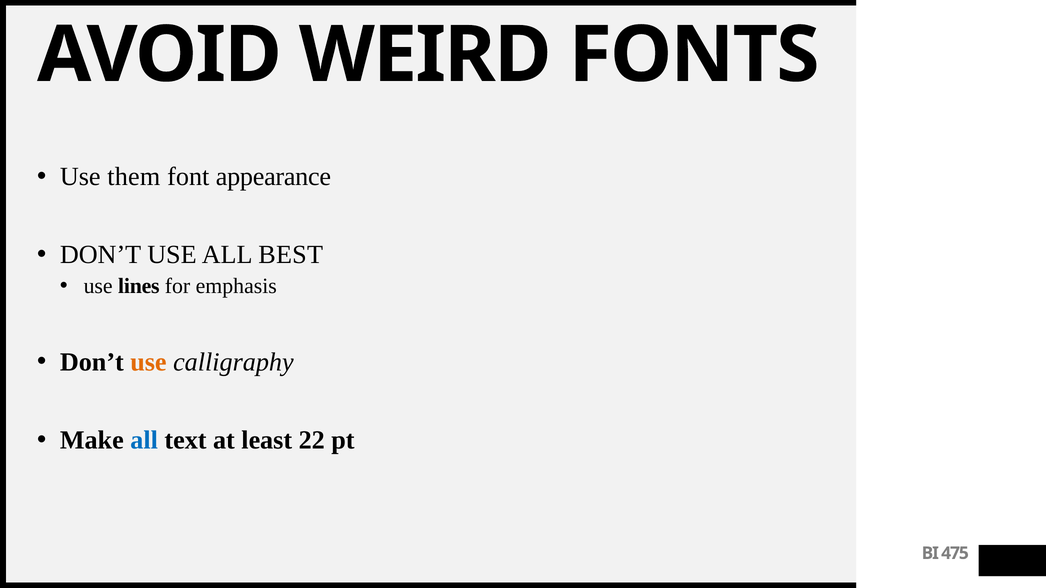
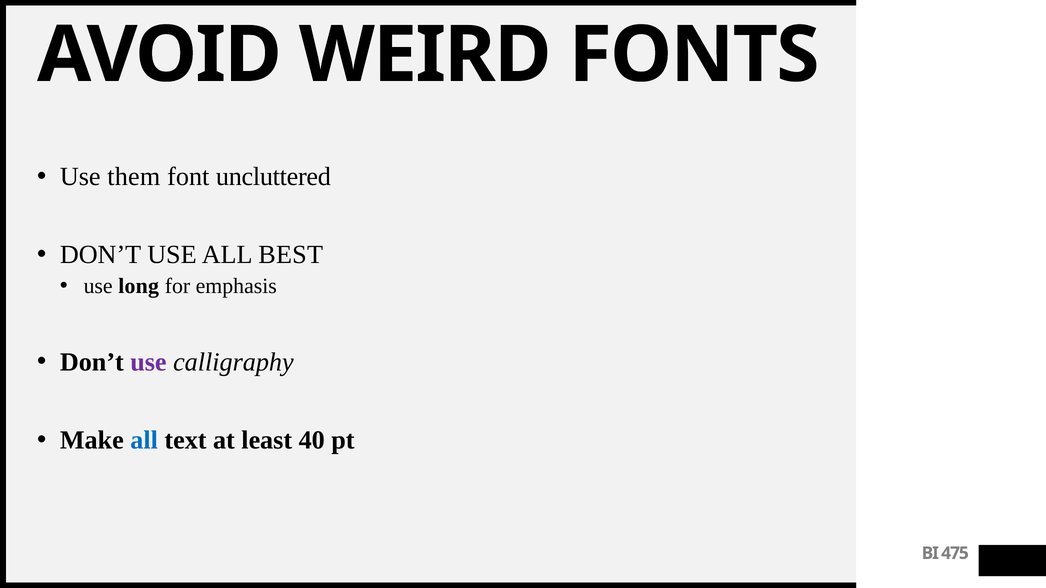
appearance: appearance -> uncluttered (273, 177)
lines: lines -> long (139, 286)
use colour: orange -> purple (148, 362)
22: 22 -> 40 (312, 440)
